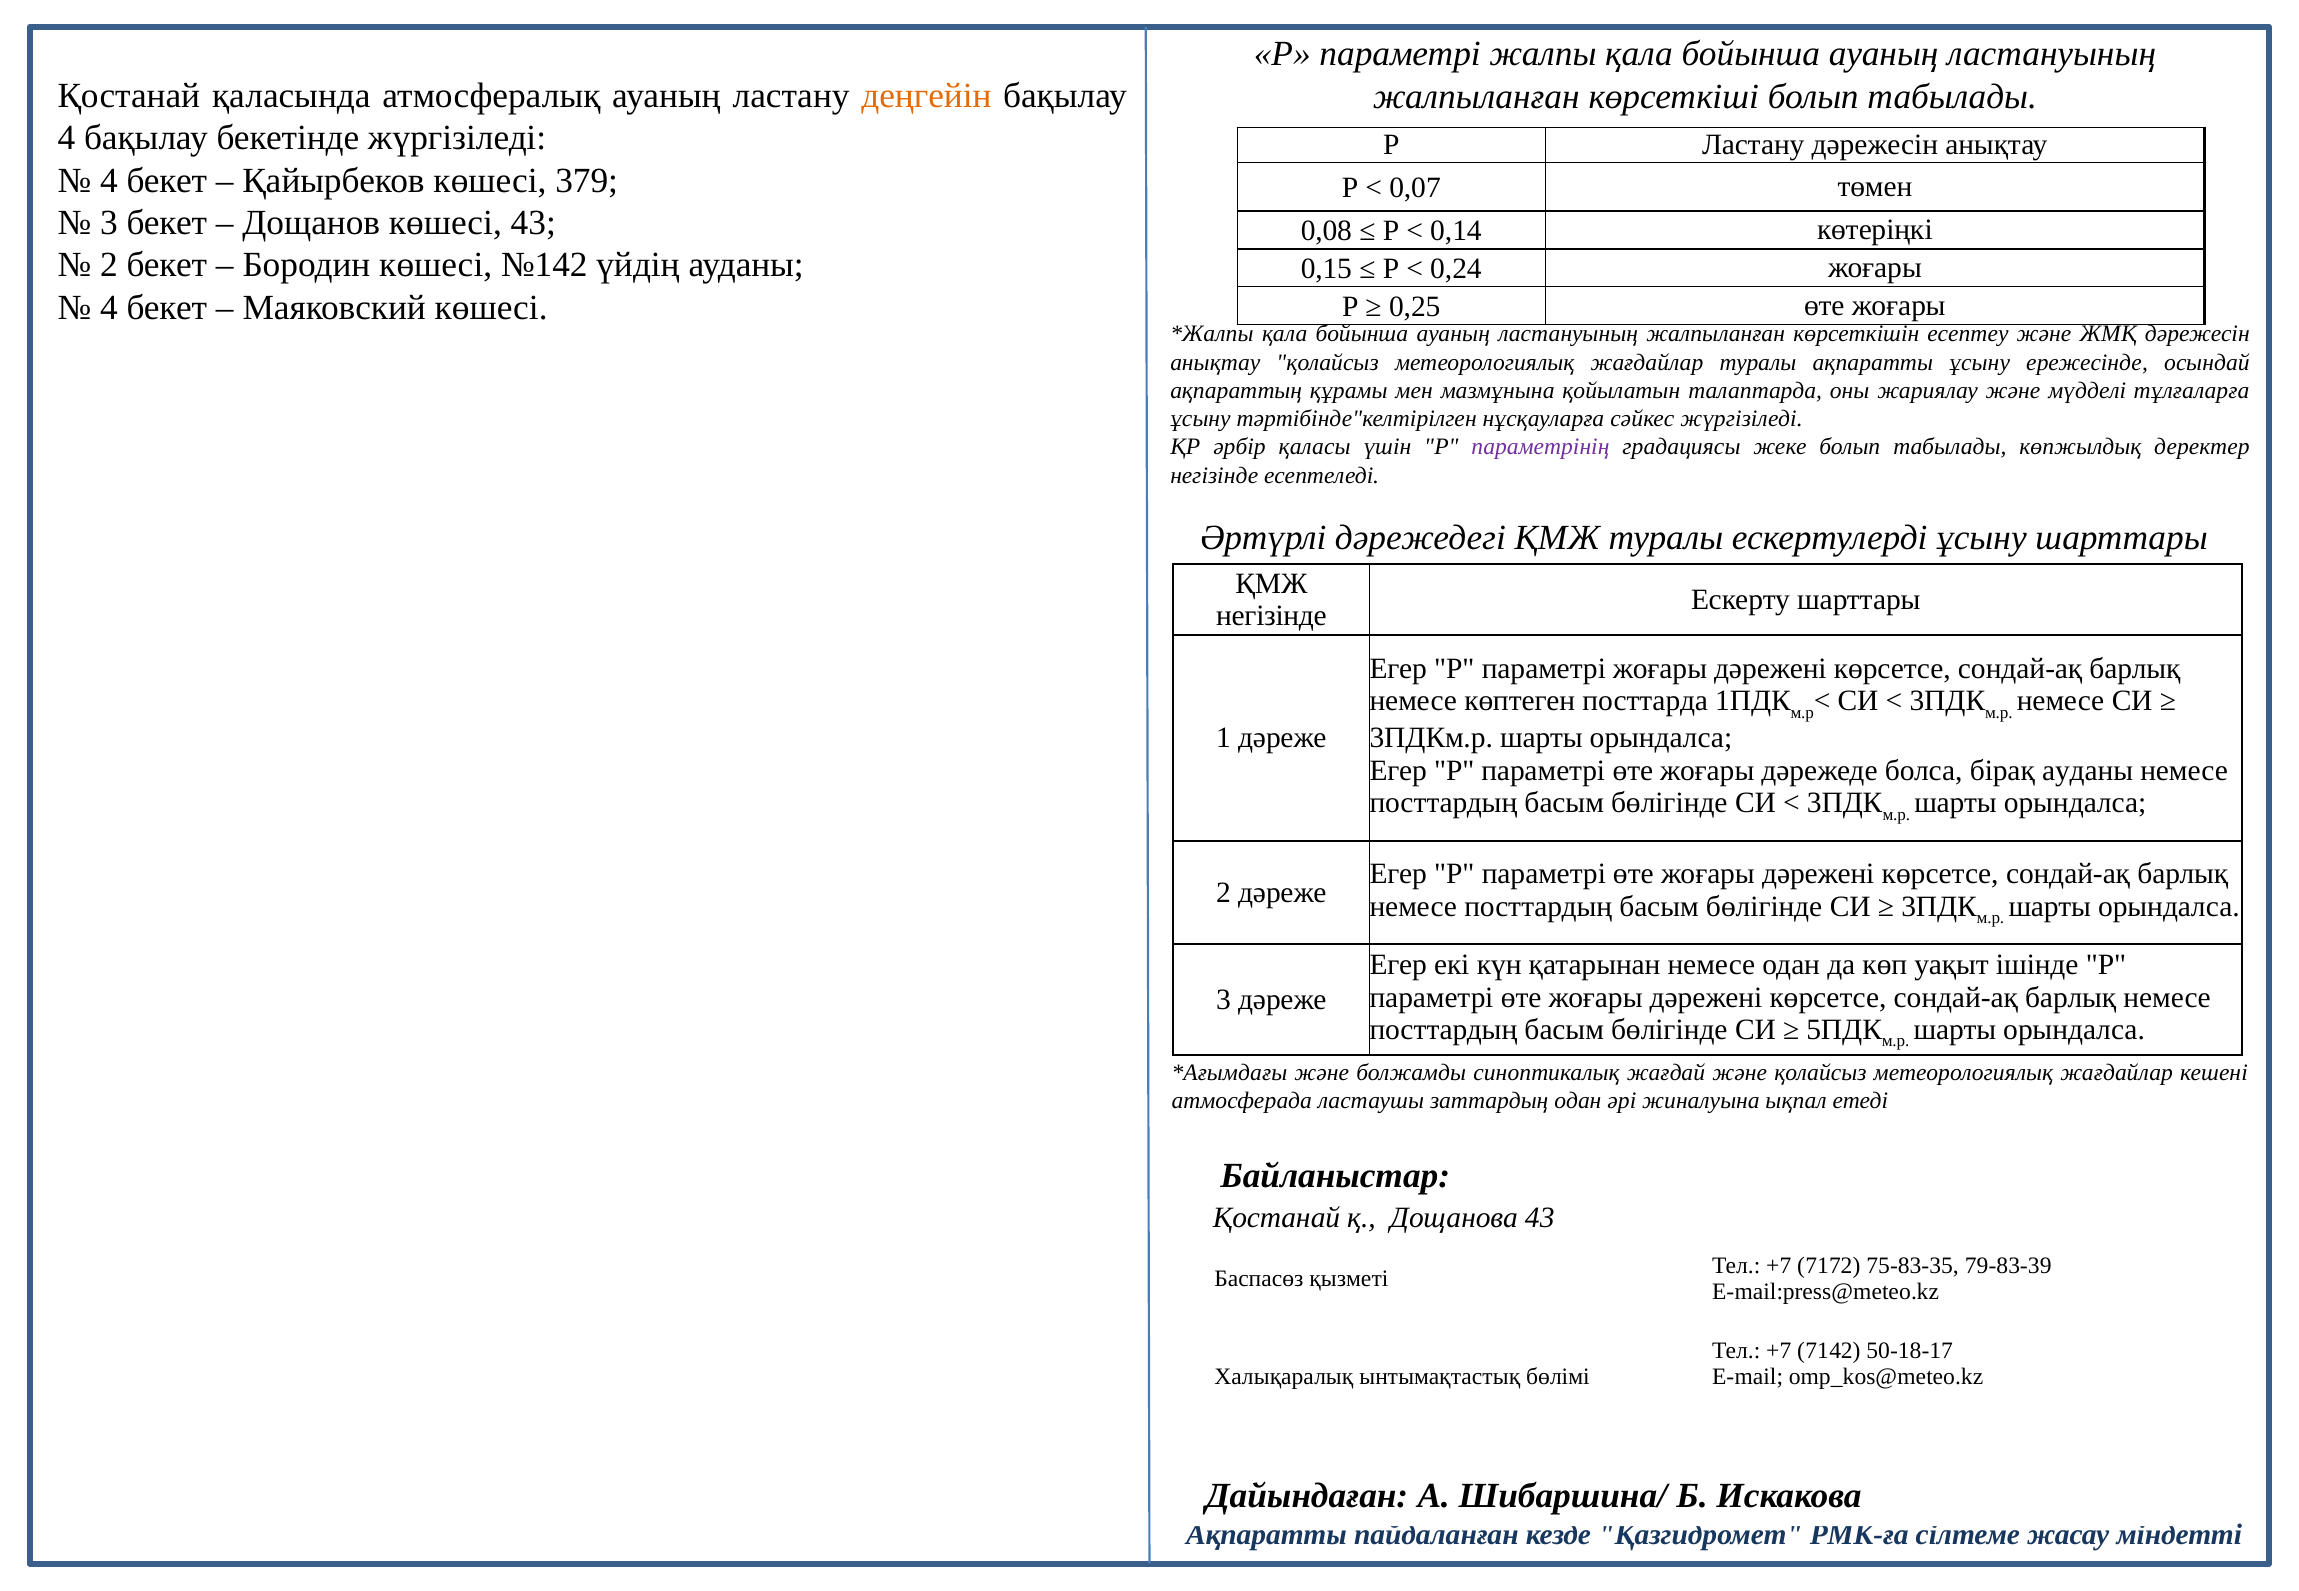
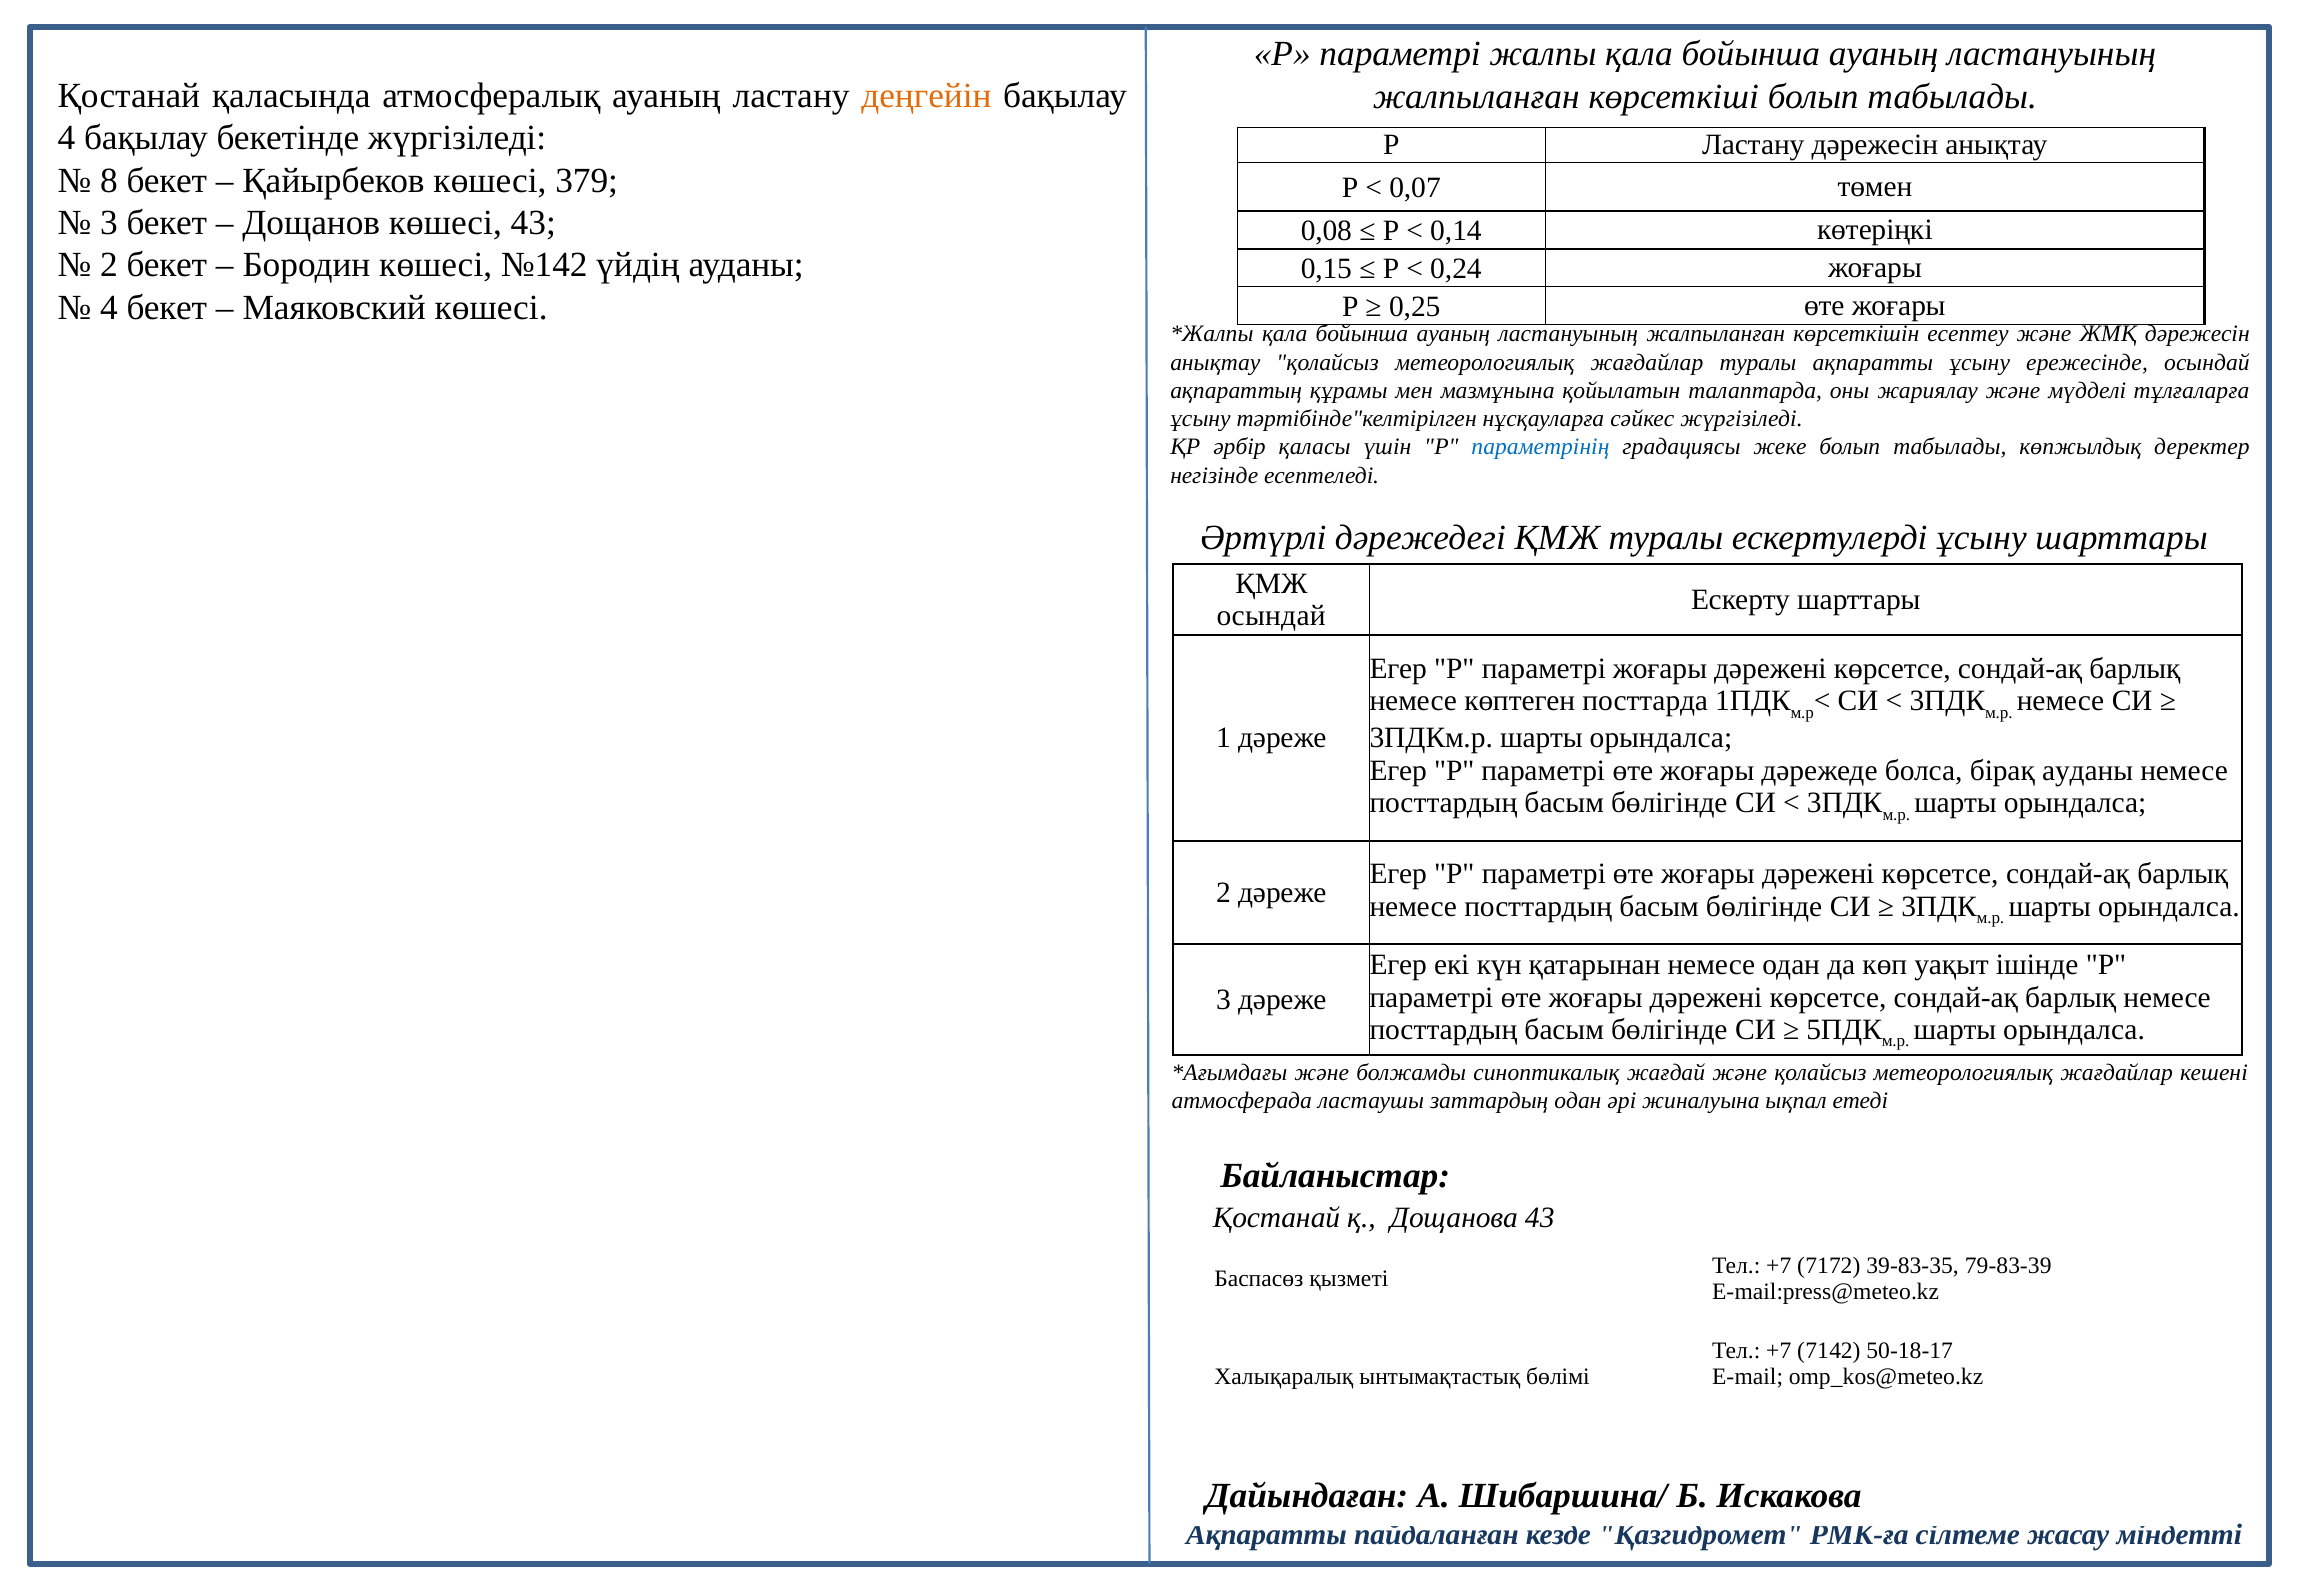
4: 4 -> 8 (109, 180)
параметрінің colour: purple -> blue (1540, 447)
негізінде: негізінде -> осындай (1271, 616)
75-83-35: 75-83-35 -> 39-83-35 (1913, 1266)
